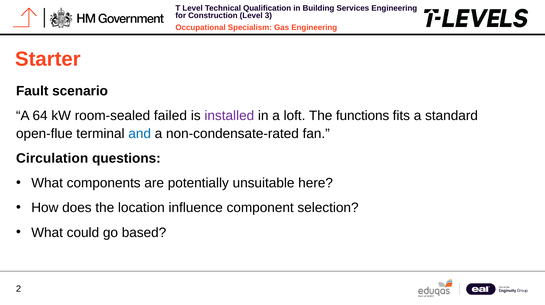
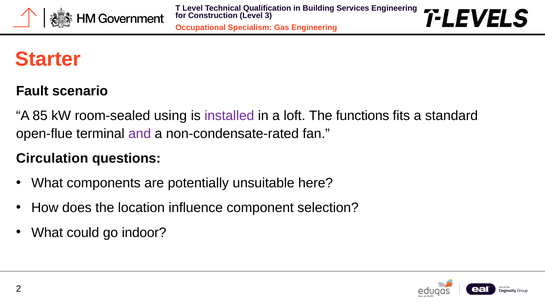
64: 64 -> 85 (40, 116)
failed: failed -> using (170, 116)
and colour: blue -> purple (140, 133)
based: based -> indoor (144, 232)
